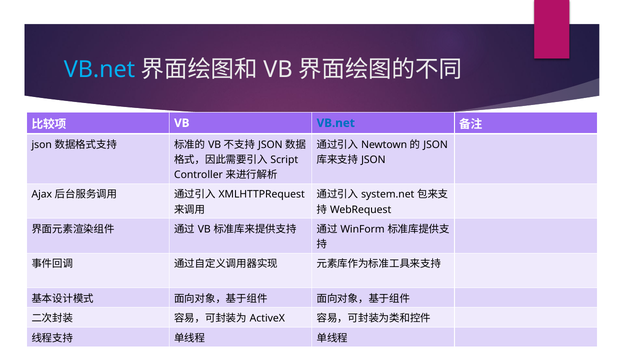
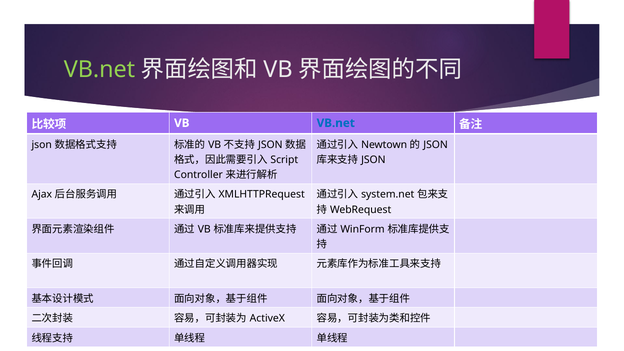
VB.net colour: light blue -> light green (99, 70)
